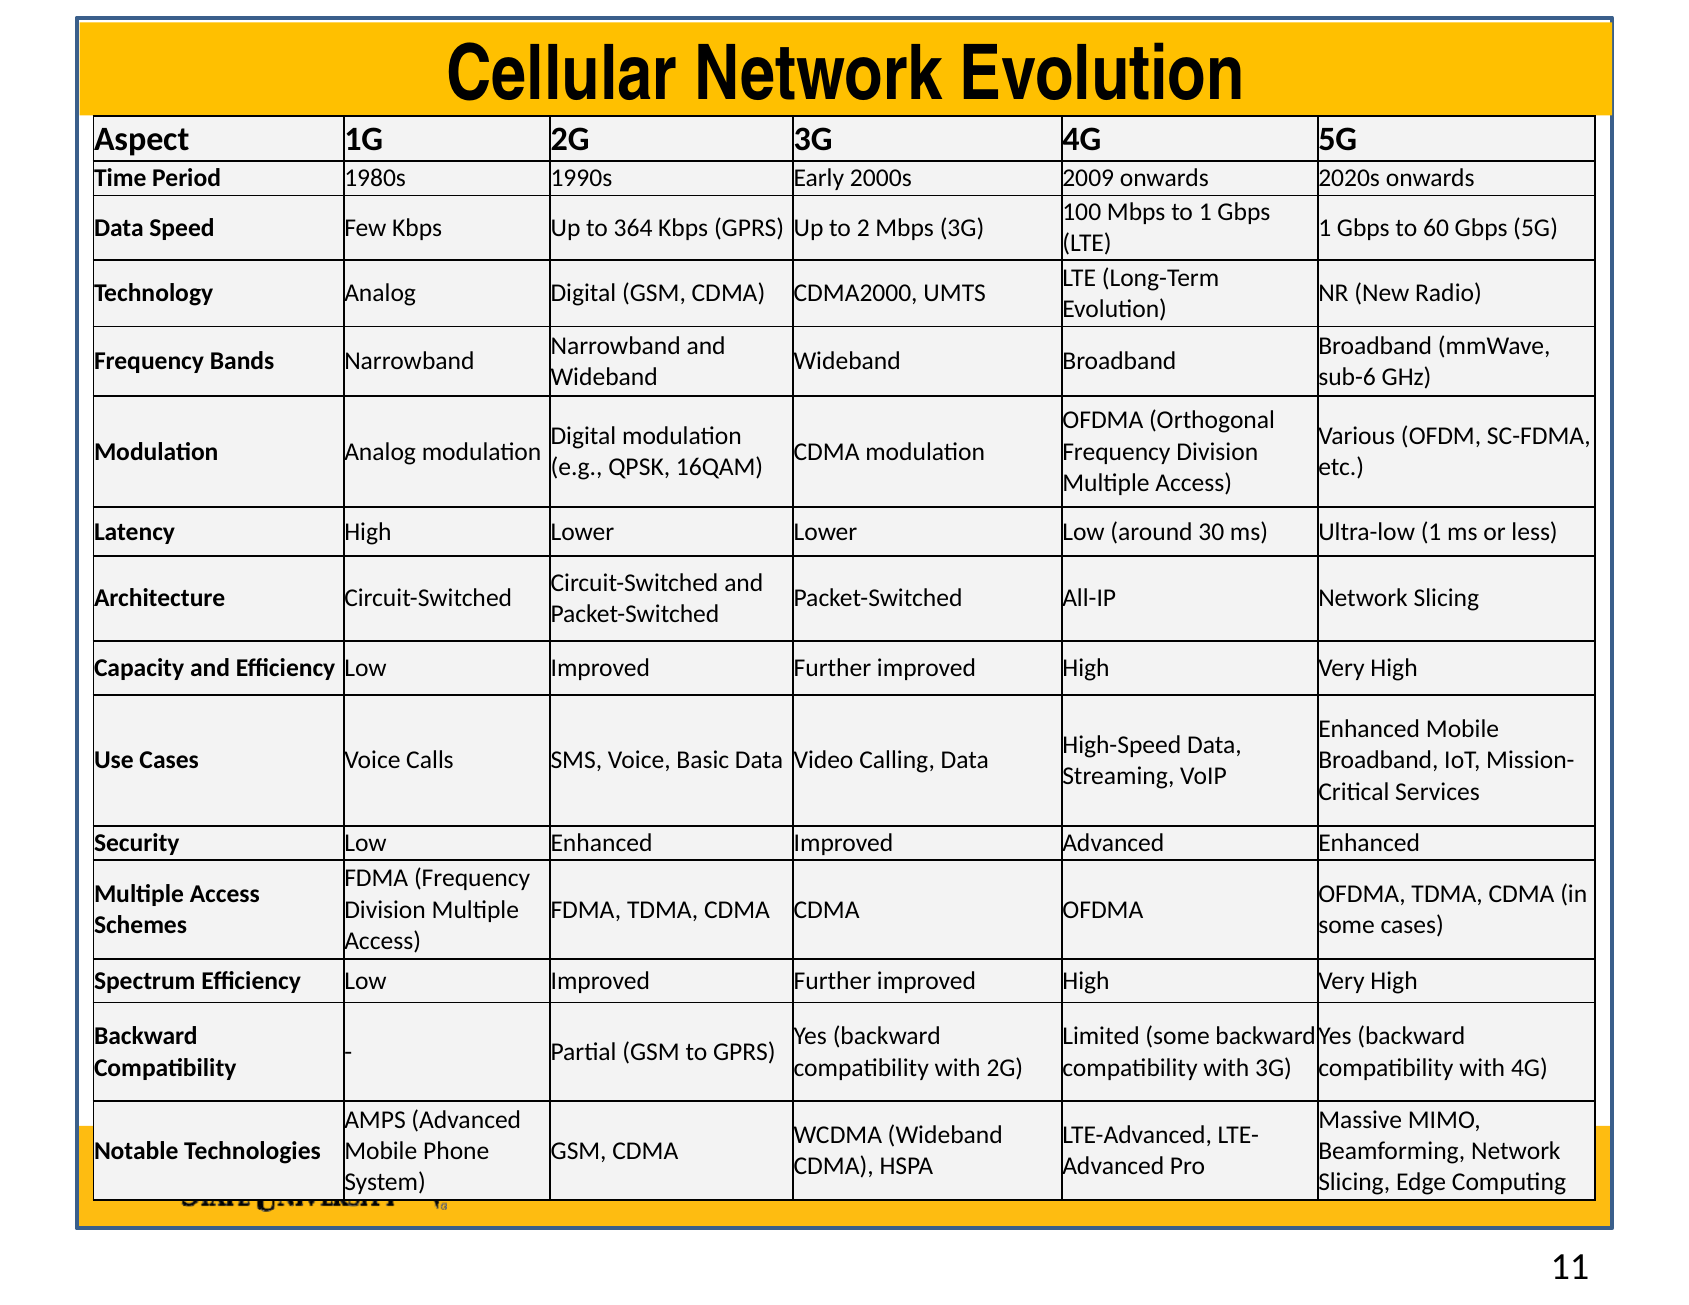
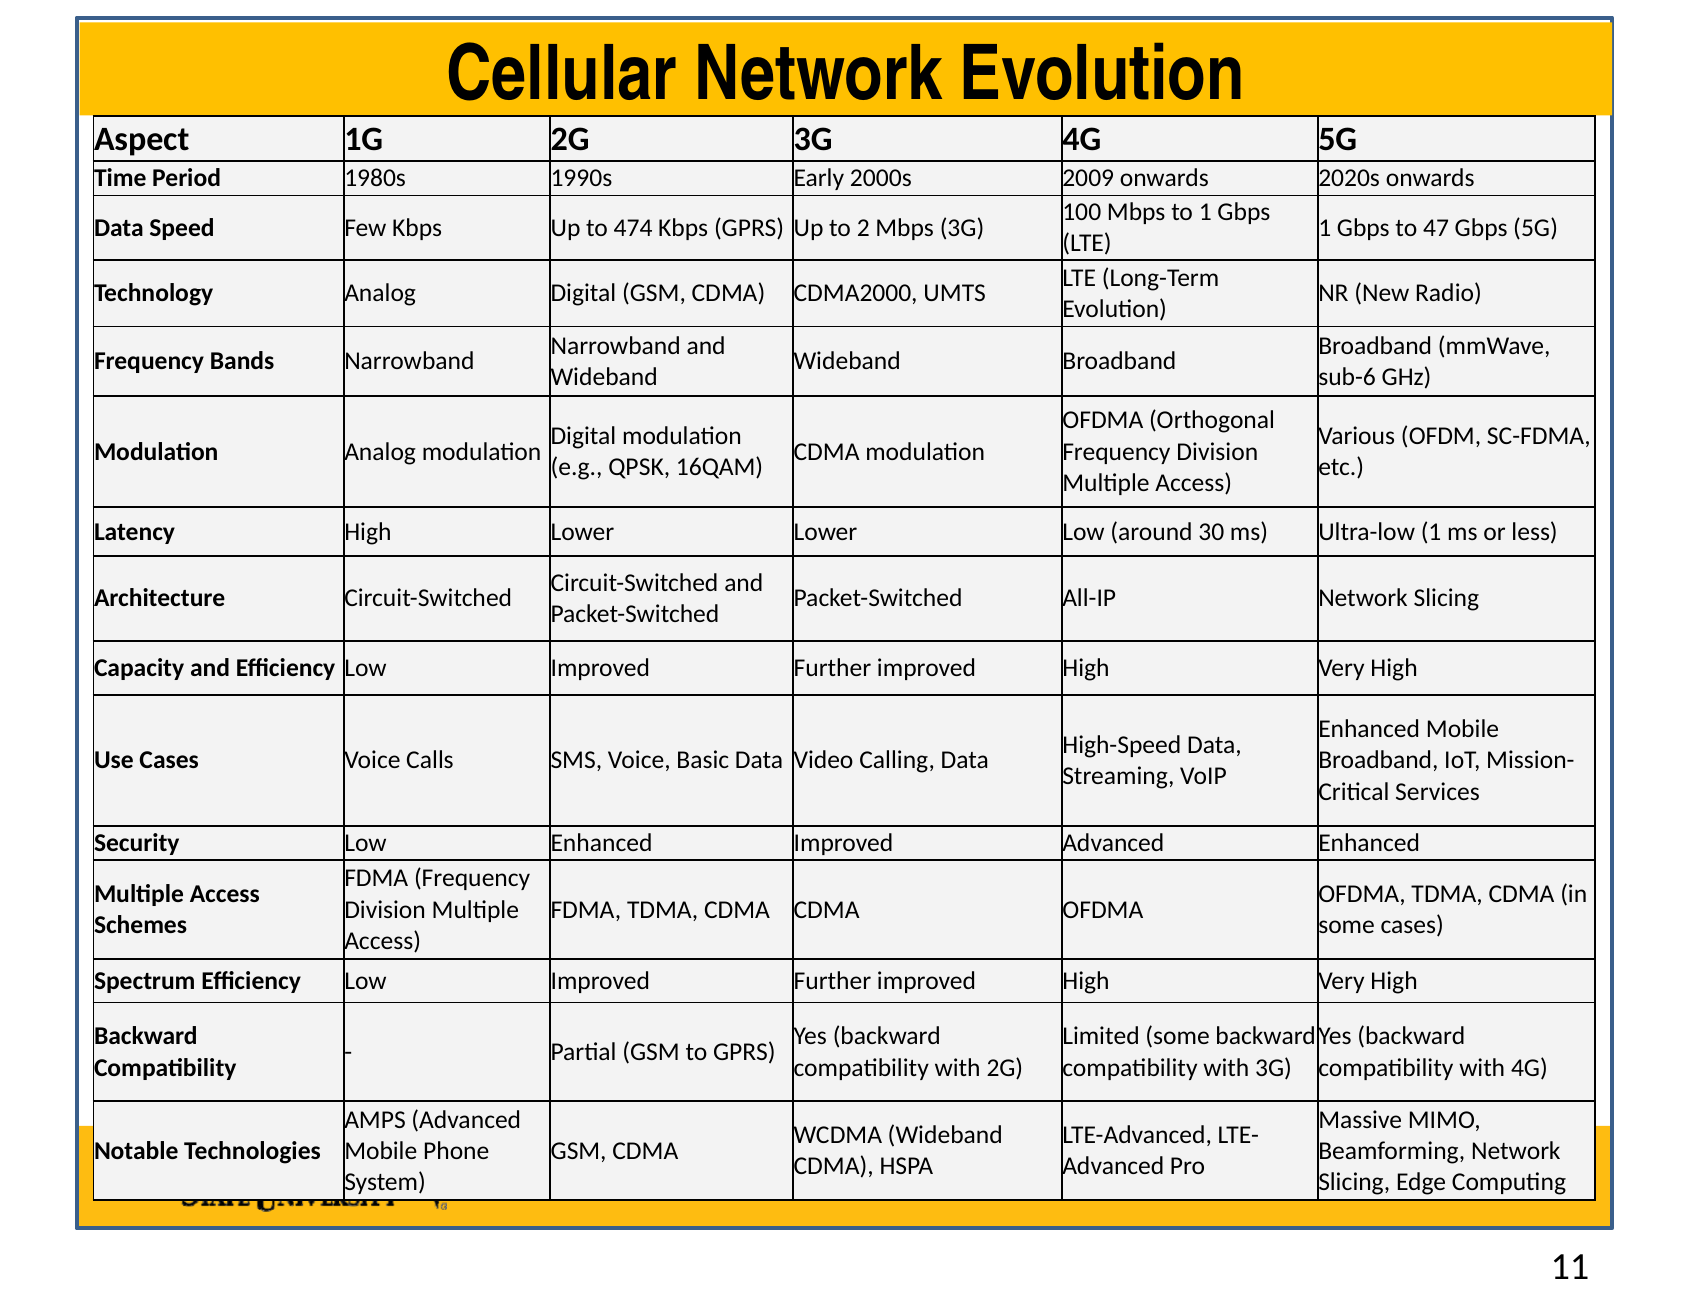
364: 364 -> 474 (633, 228)
60: 60 -> 47 (1436, 228)
